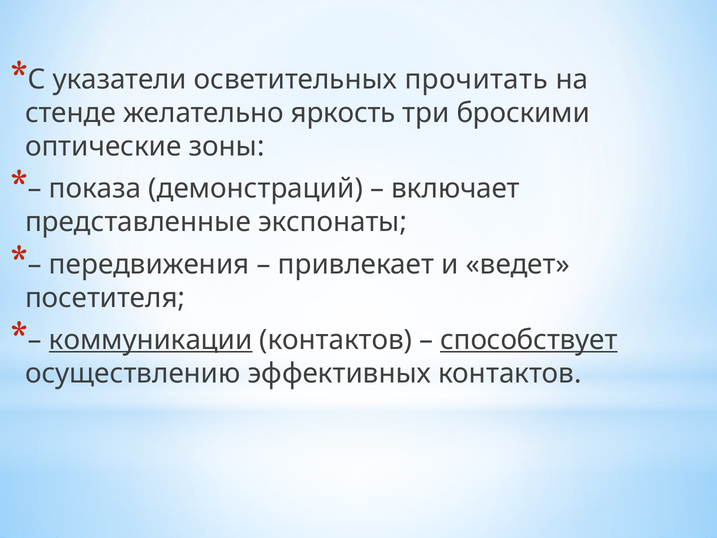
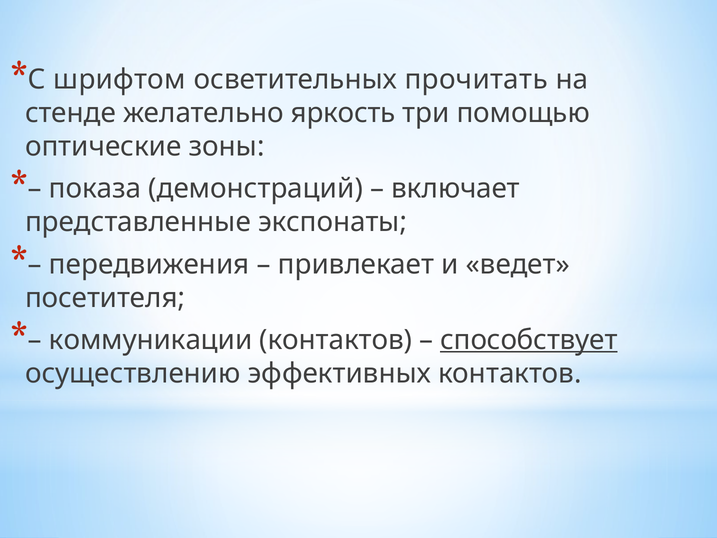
указатели: указатели -> шрифтом (120, 80)
броскими: броскими -> помощью (523, 113)
коммуникации underline: present -> none (151, 340)
